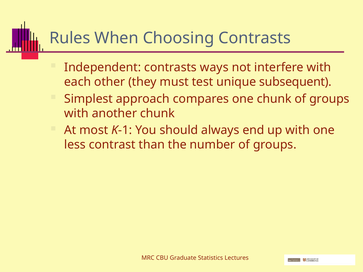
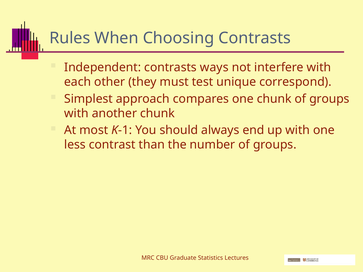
subsequent: subsequent -> correspond (295, 82)
